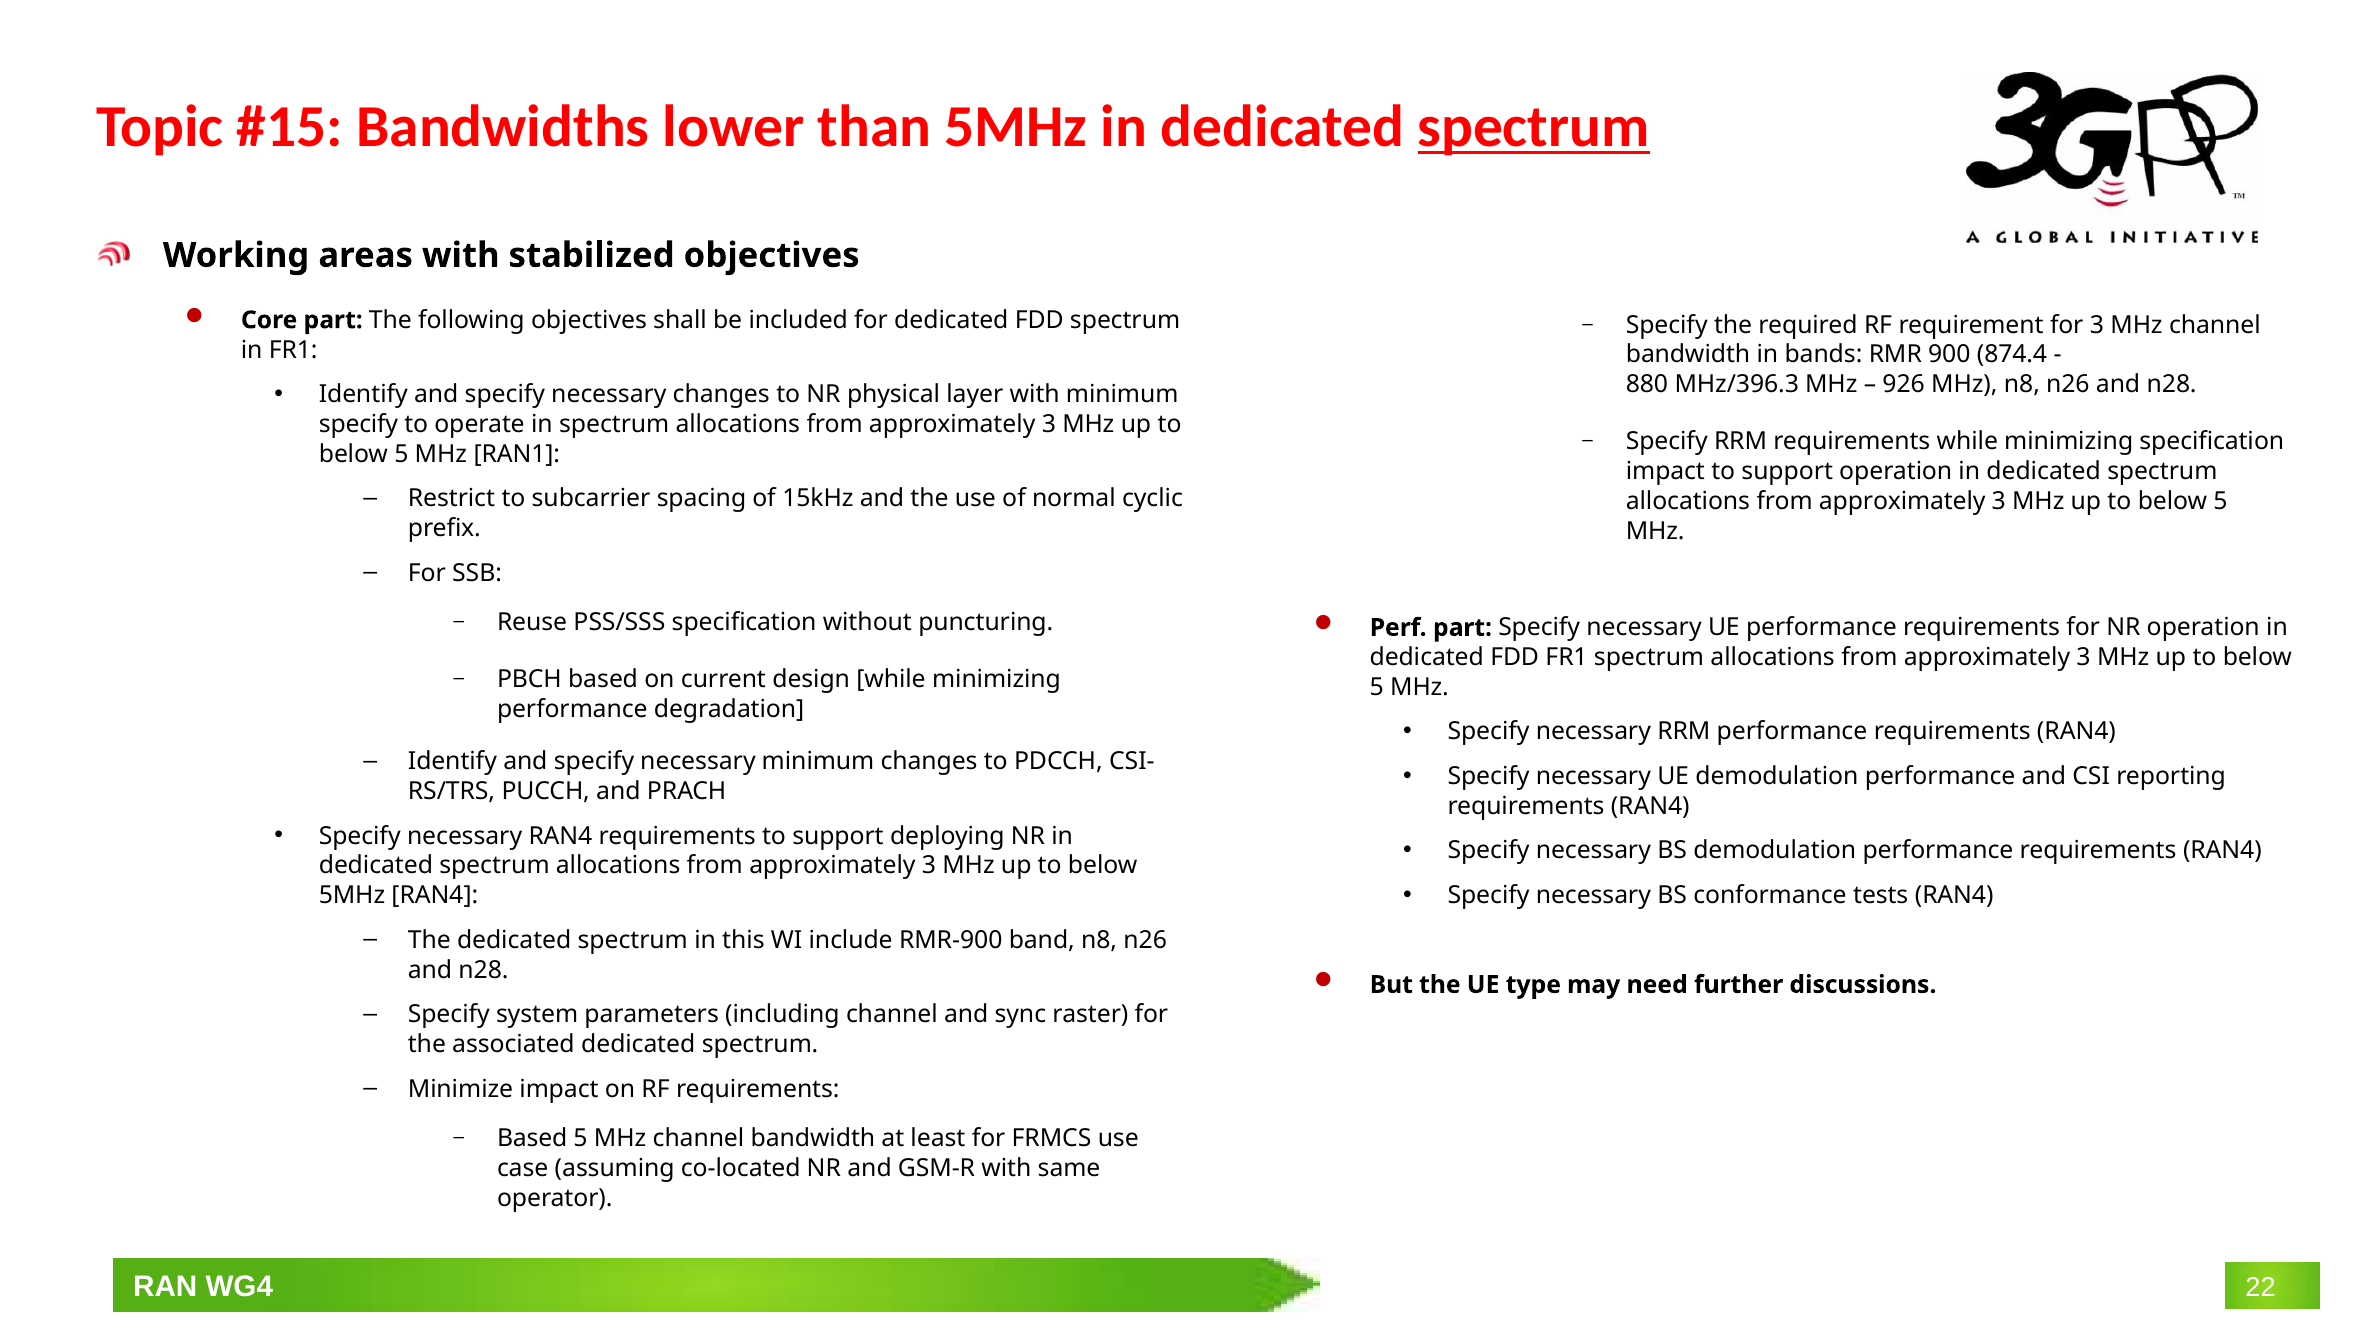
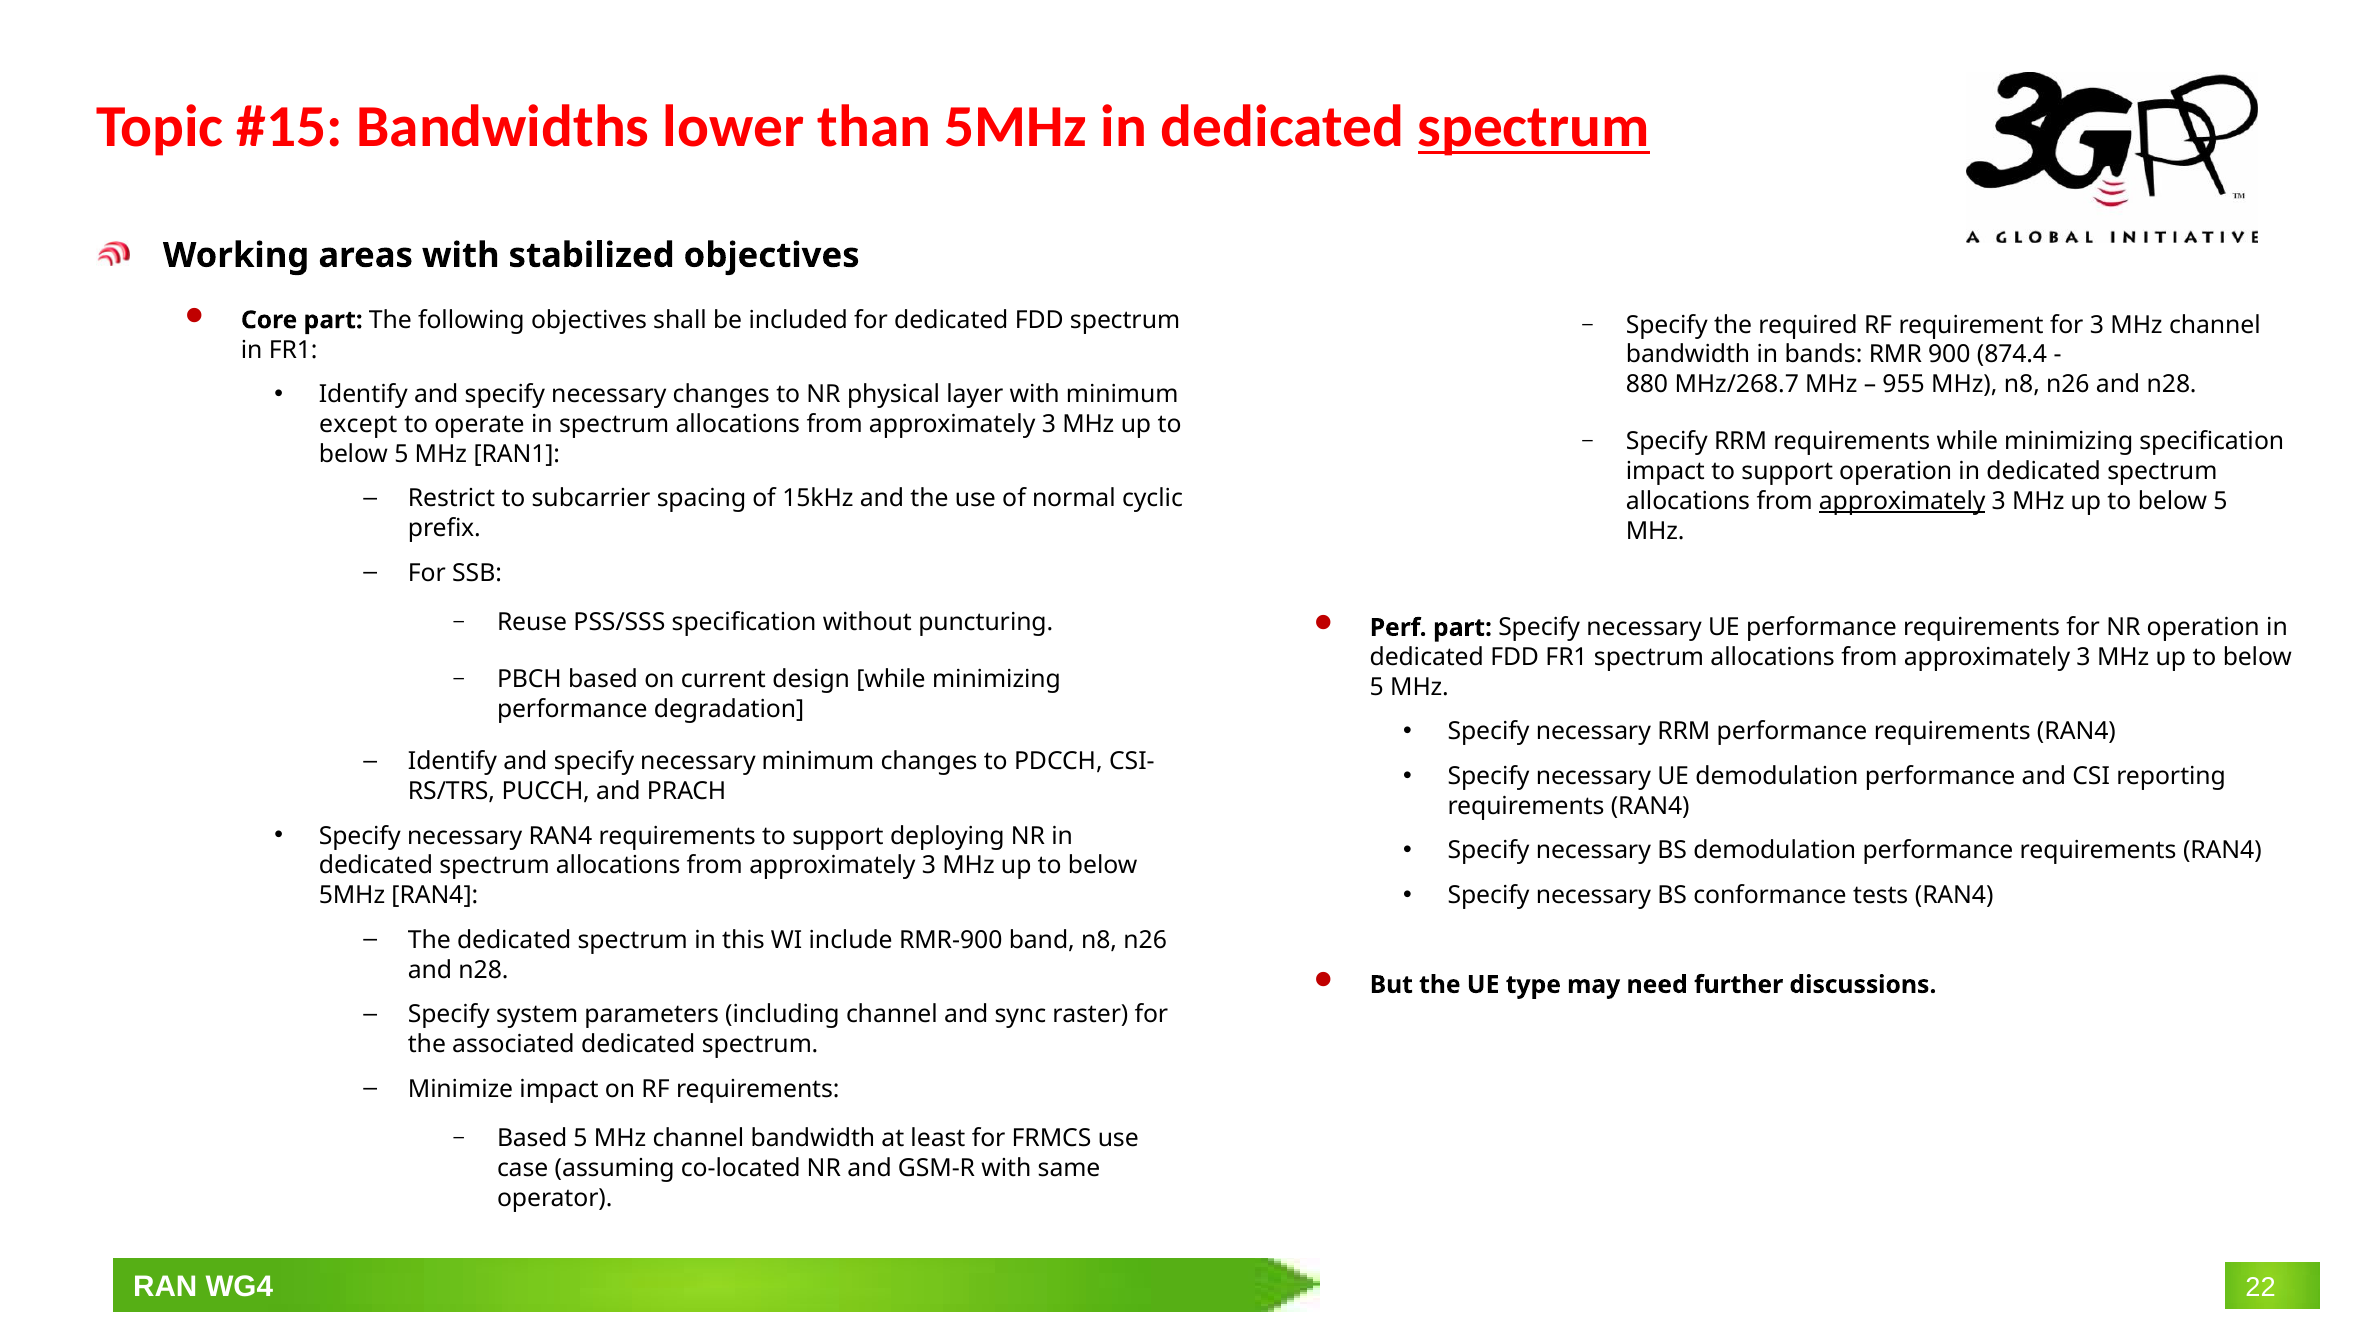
MHz/396.3: MHz/396.3 -> MHz/268.7 (1737, 384)
926: 926 -> 955 (1904, 384)
specify: specify -> except (358, 424)
approximately underline: none -> present (1902, 501)
